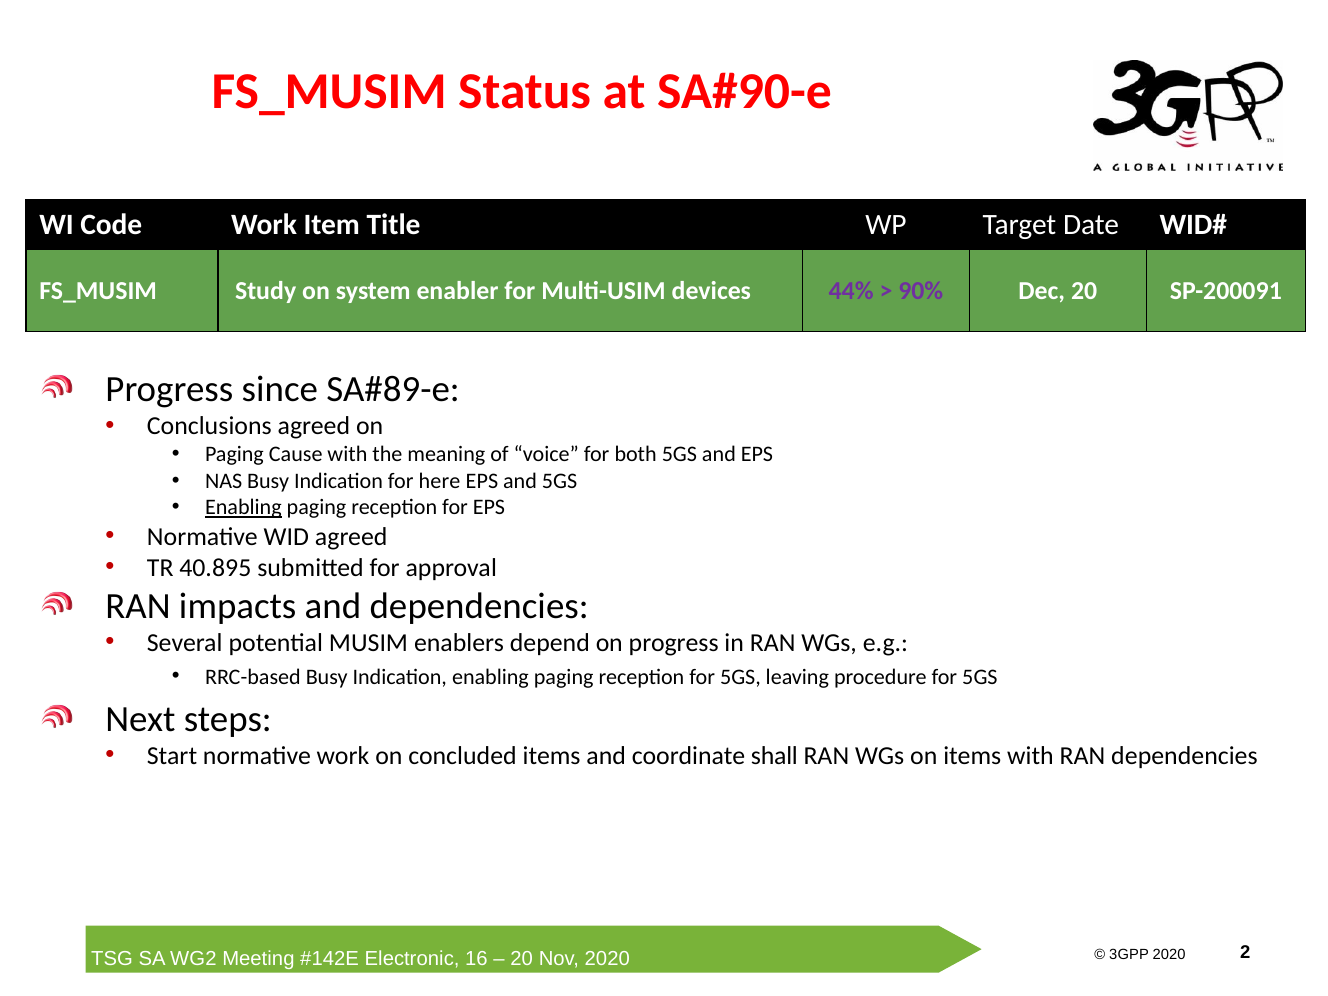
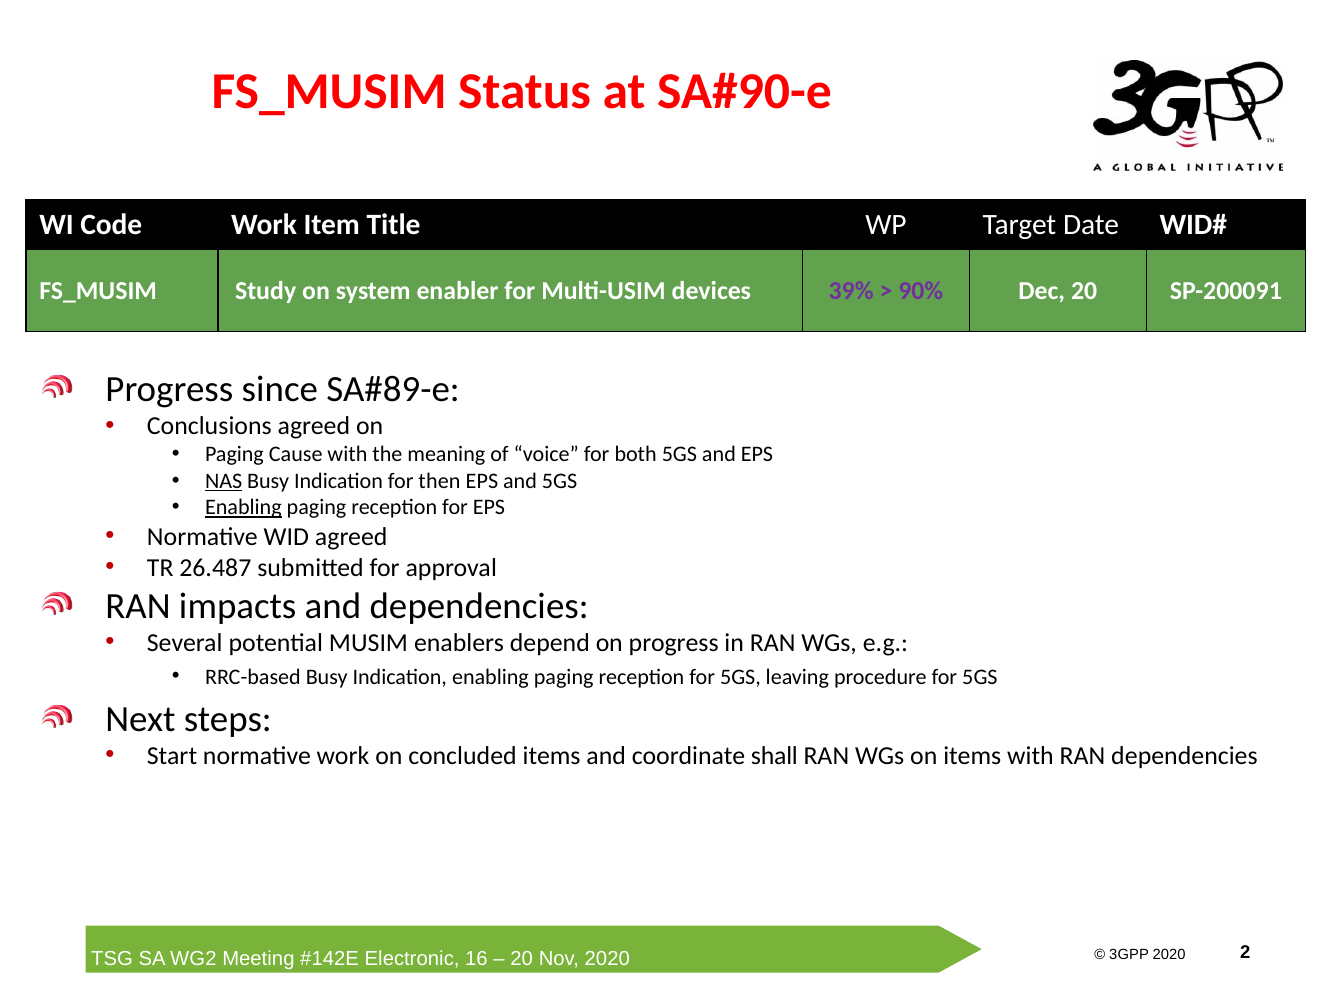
44%: 44% -> 39% (851, 291)
NAS underline: none -> present (224, 481)
here: here -> then (440, 481)
40.895: 40.895 -> 26.487 (215, 568)
